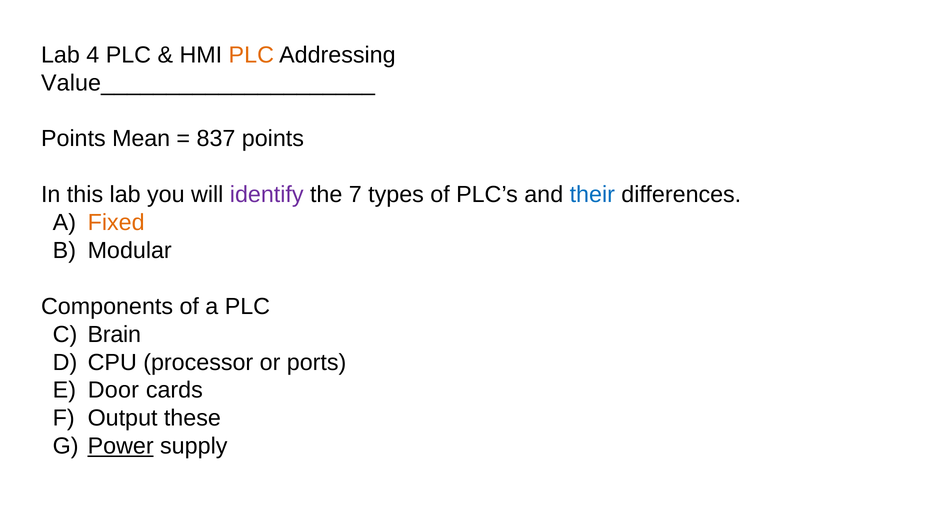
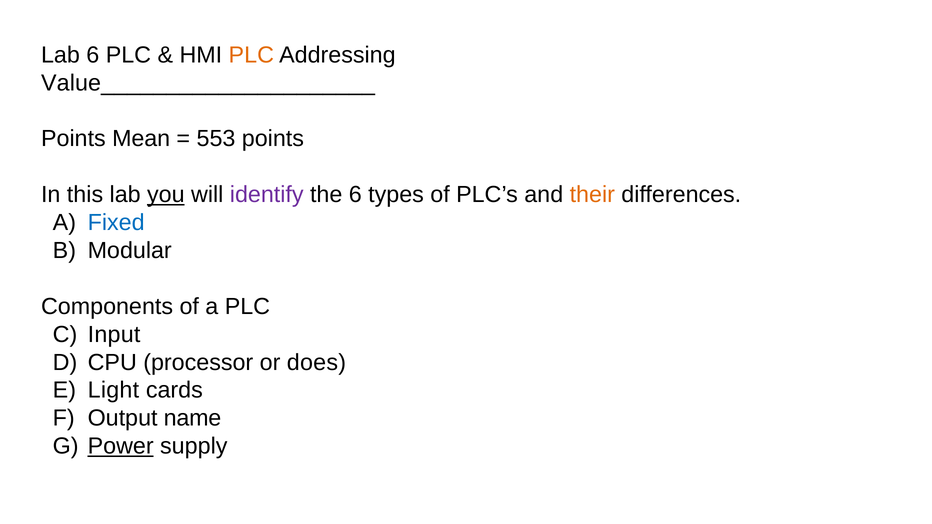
Lab 4: 4 -> 6 (93, 55)
837: 837 -> 553 (216, 139)
you underline: none -> present (166, 195)
the 7: 7 -> 6 (355, 195)
their colour: blue -> orange (592, 195)
Fixed colour: orange -> blue (116, 223)
Brain: Brain -> Input (114, 335)
ports: ports -> does (316, 363)
Door: Door -> Light (113, 391)
these: these -> name (193, 418)
